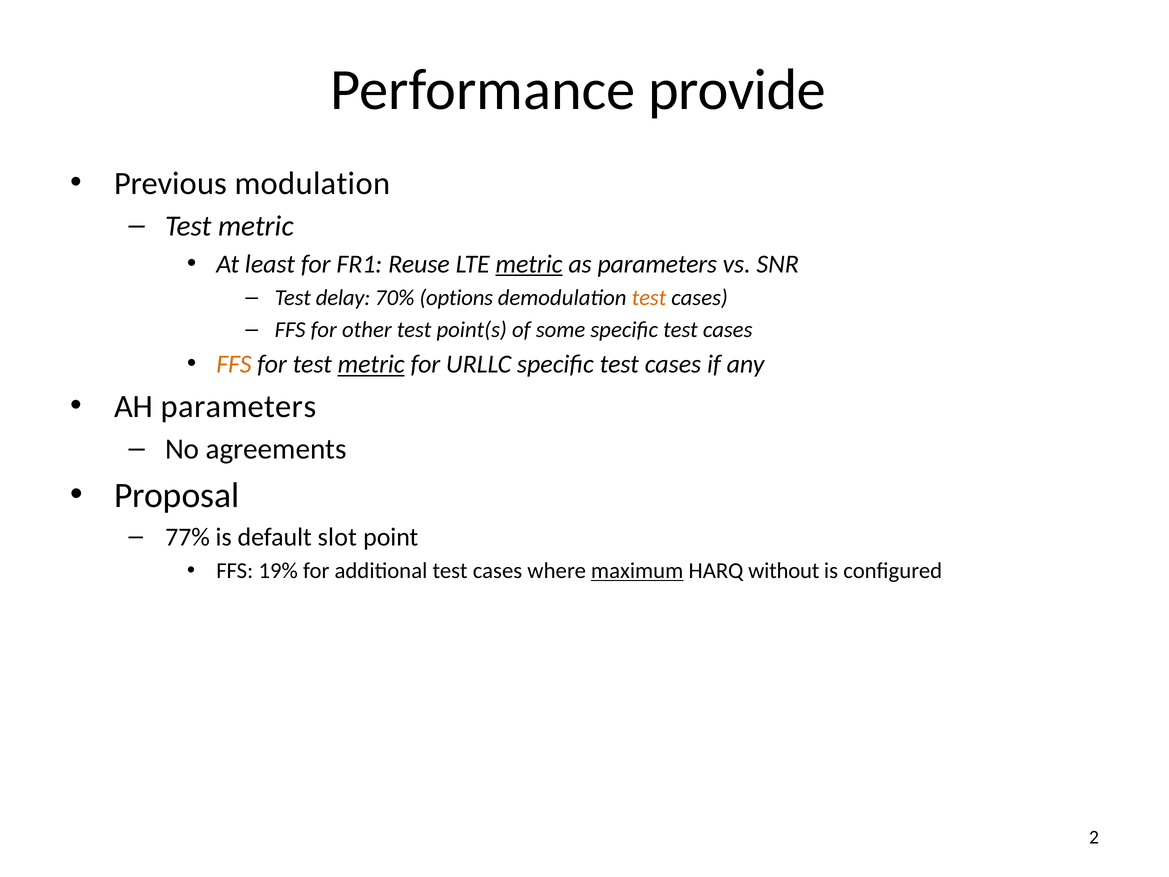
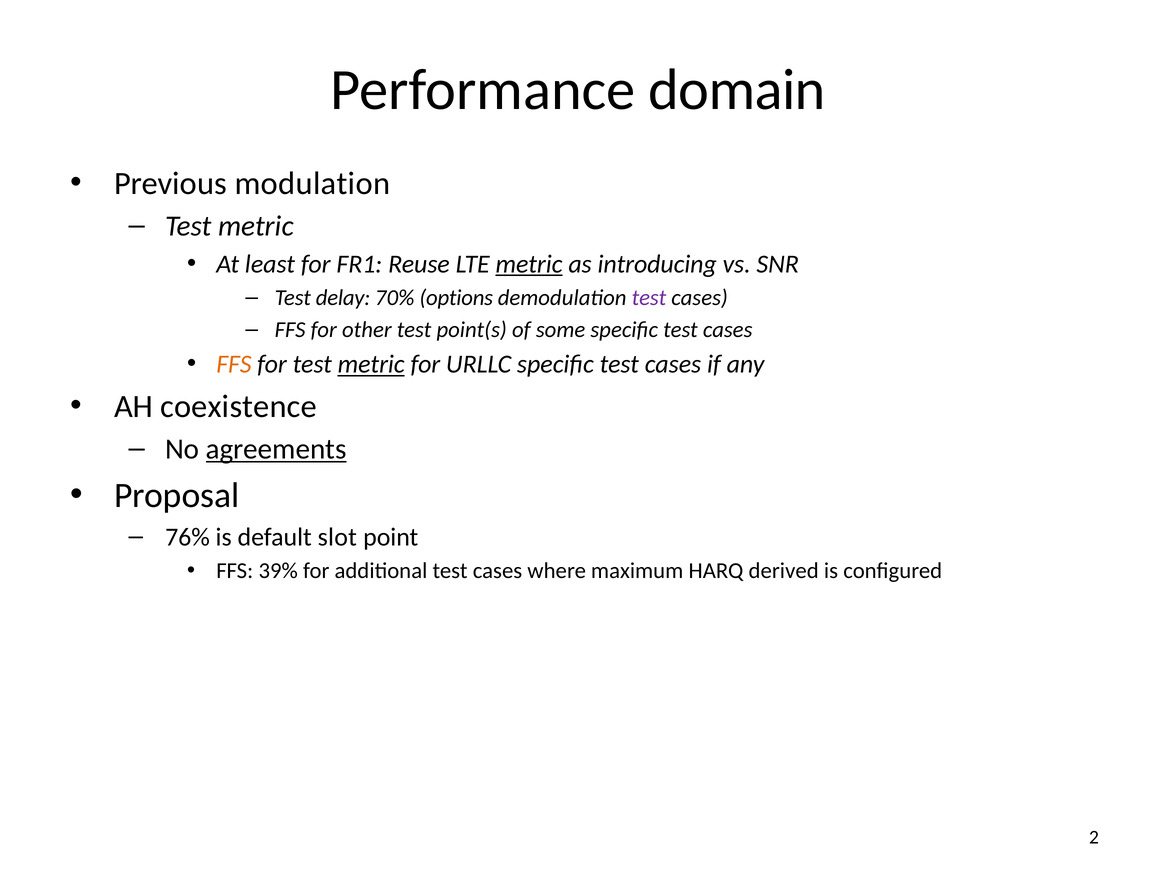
provide: provide -> domain (737, 90)
as parameters: parameters -> introducing (657, 264)
test colour: orange -> purple (649, 298)
AH parameters: parameters -> coexistence (239, 406)
agreements underline: none -> present (276, 449)
77%: 77% -> 76% (187, 537)
19%: 19% -> 39% (278, 571)
maximum underline: present -> none (637, 571)
without: without -> derived (784, 571)
